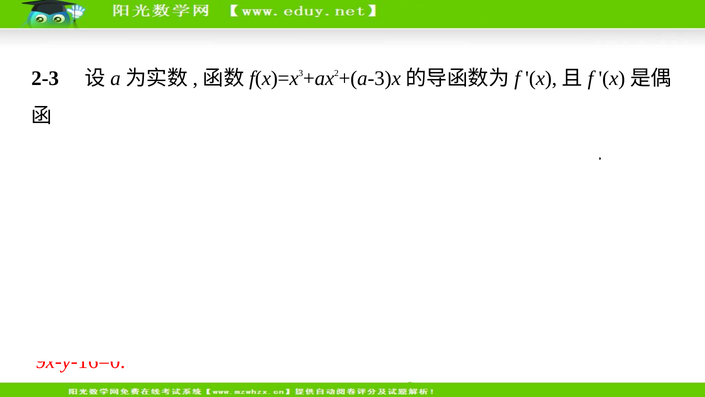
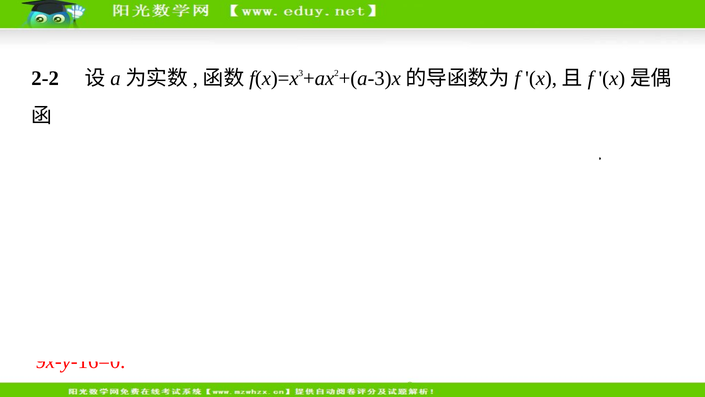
2-3: 2-3 -> 2-2 (45, 79)
